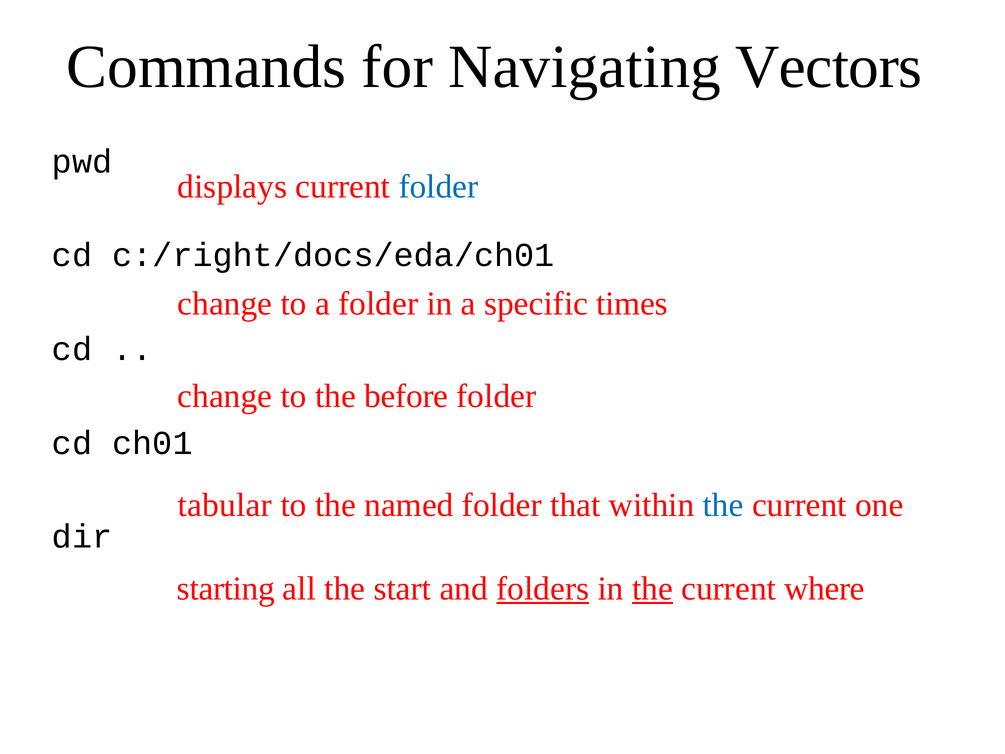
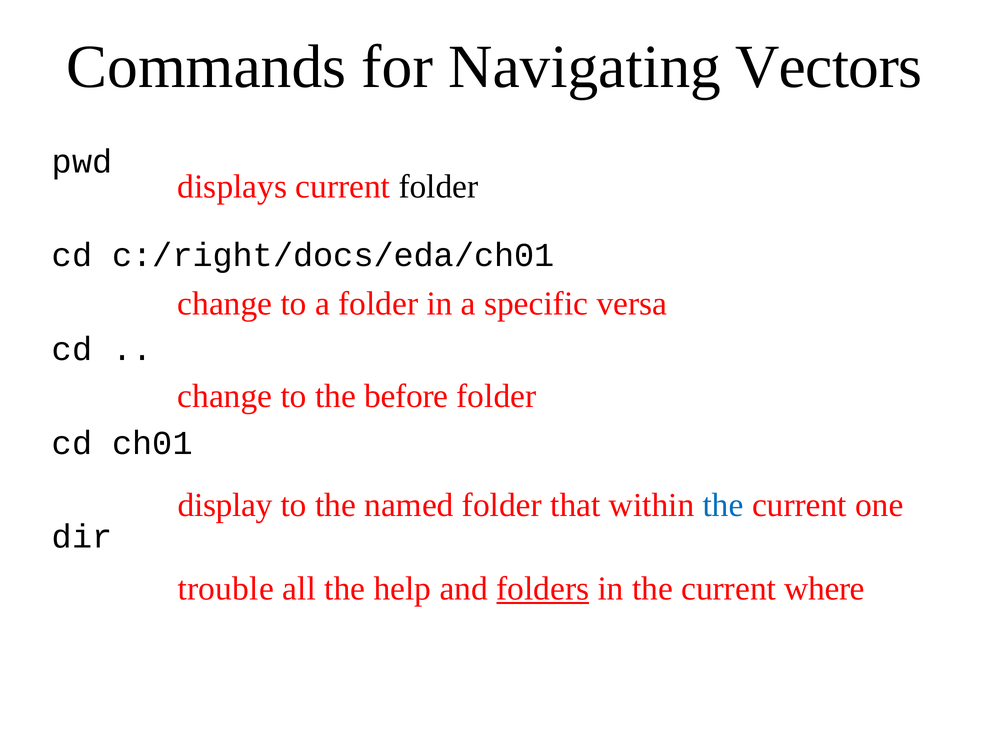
folder colour: blue -> black (438, 187)
times: times -> versa (632, 304)
tabular: tabular -> display (225, 505)
starting: starting -> trouble (226, 589)
start: start -> help (402, 589)
the underline: present -> none (652, 589)
